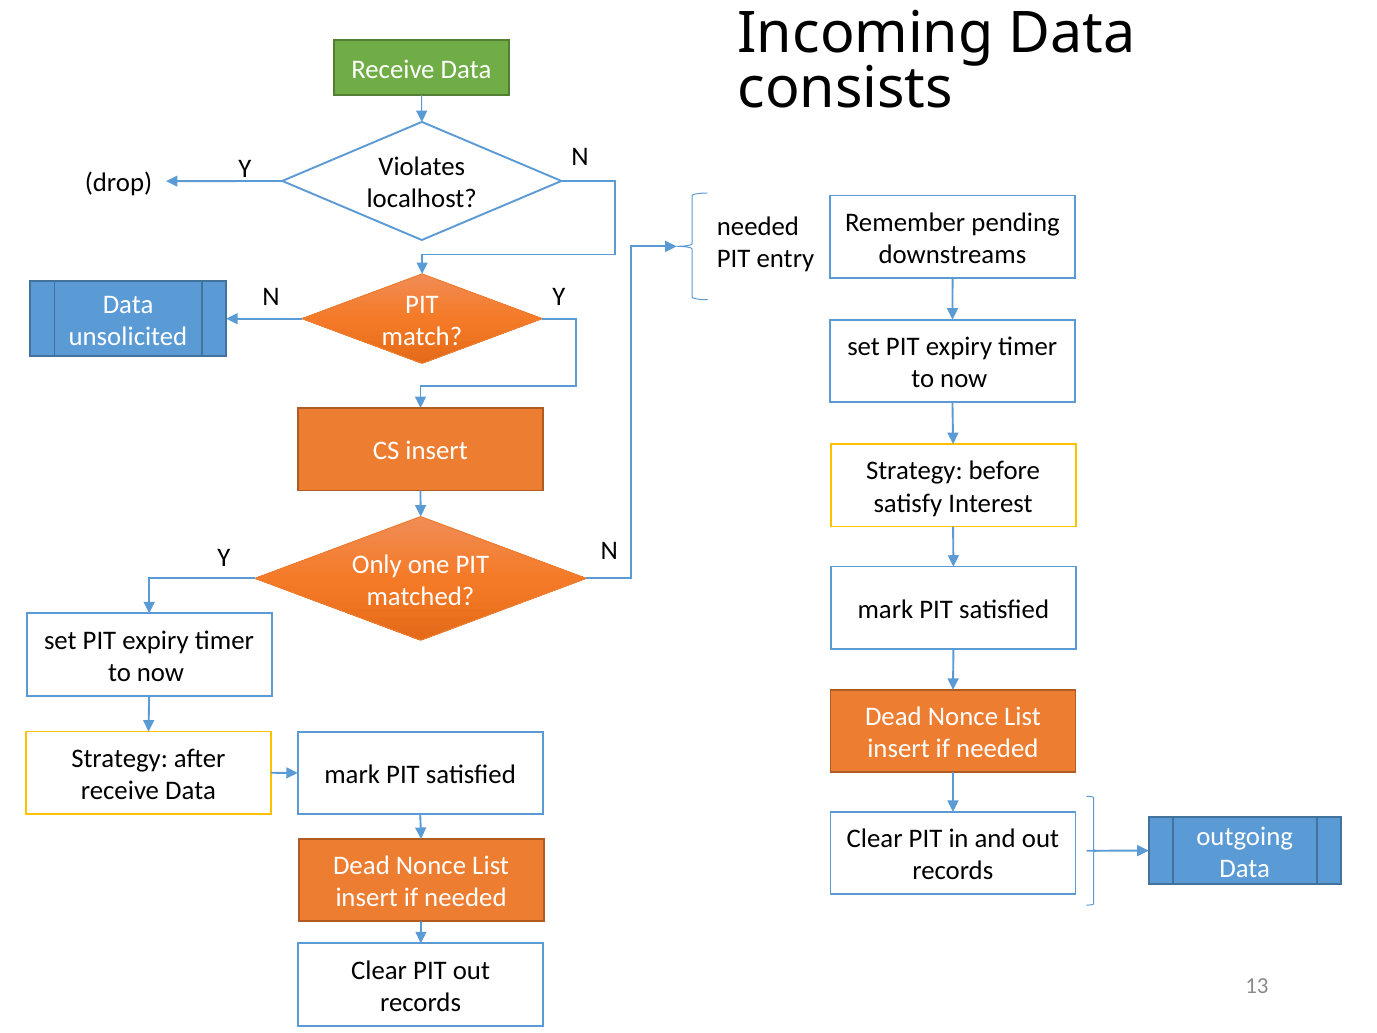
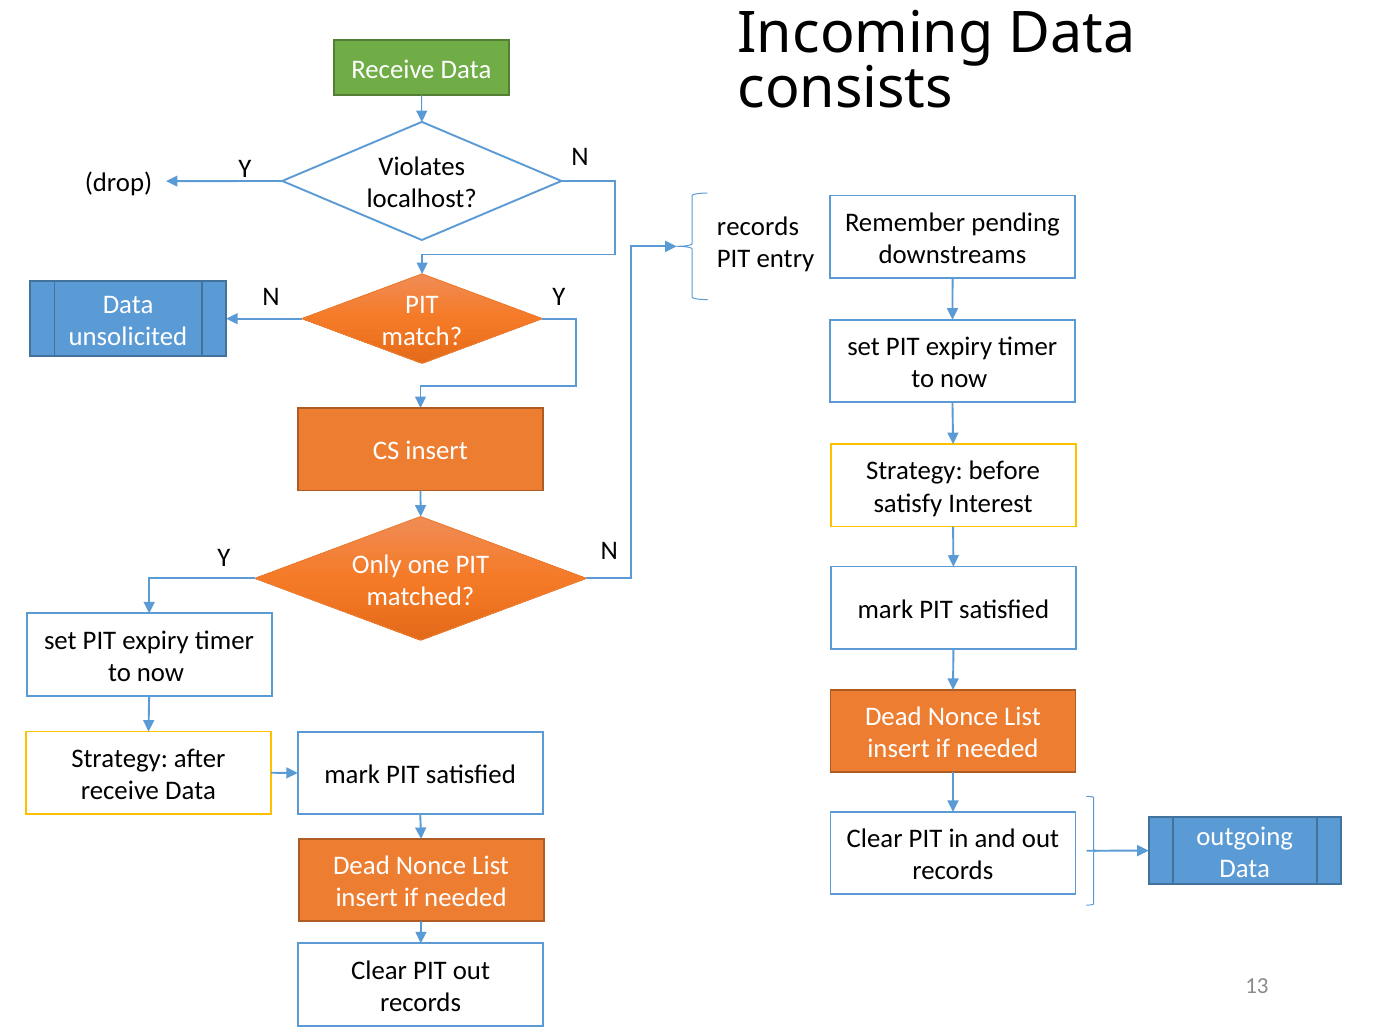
needed: needed -> records (758, 226)
